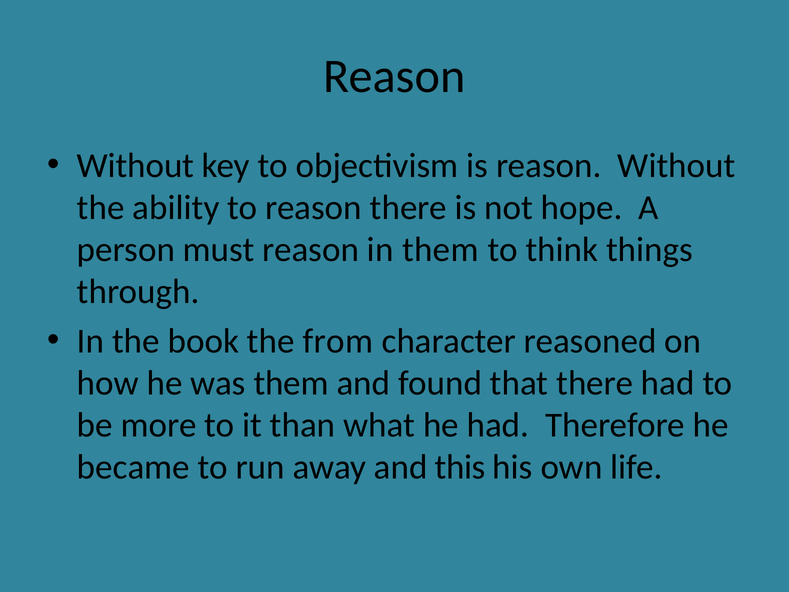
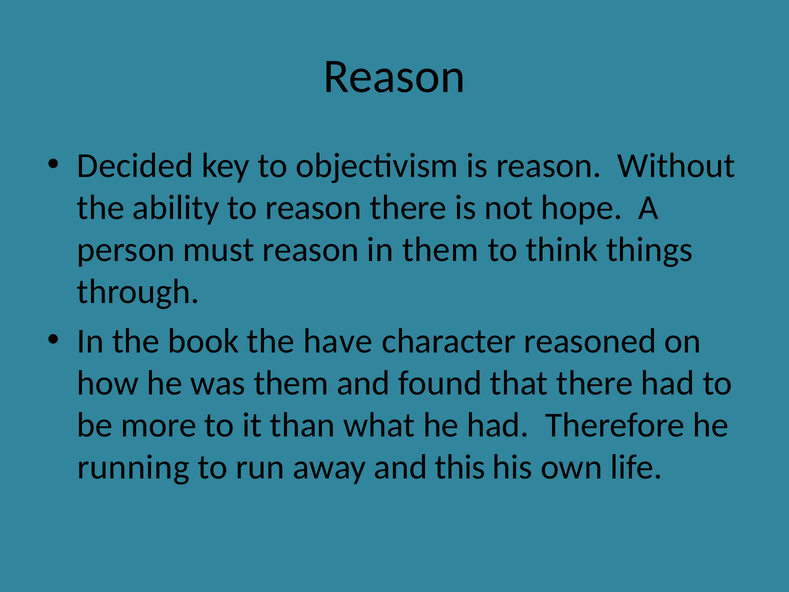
Without: Without -> Decided (135, 166)
from: from -> have (338, 341)
became: became -> running (133, 467)
